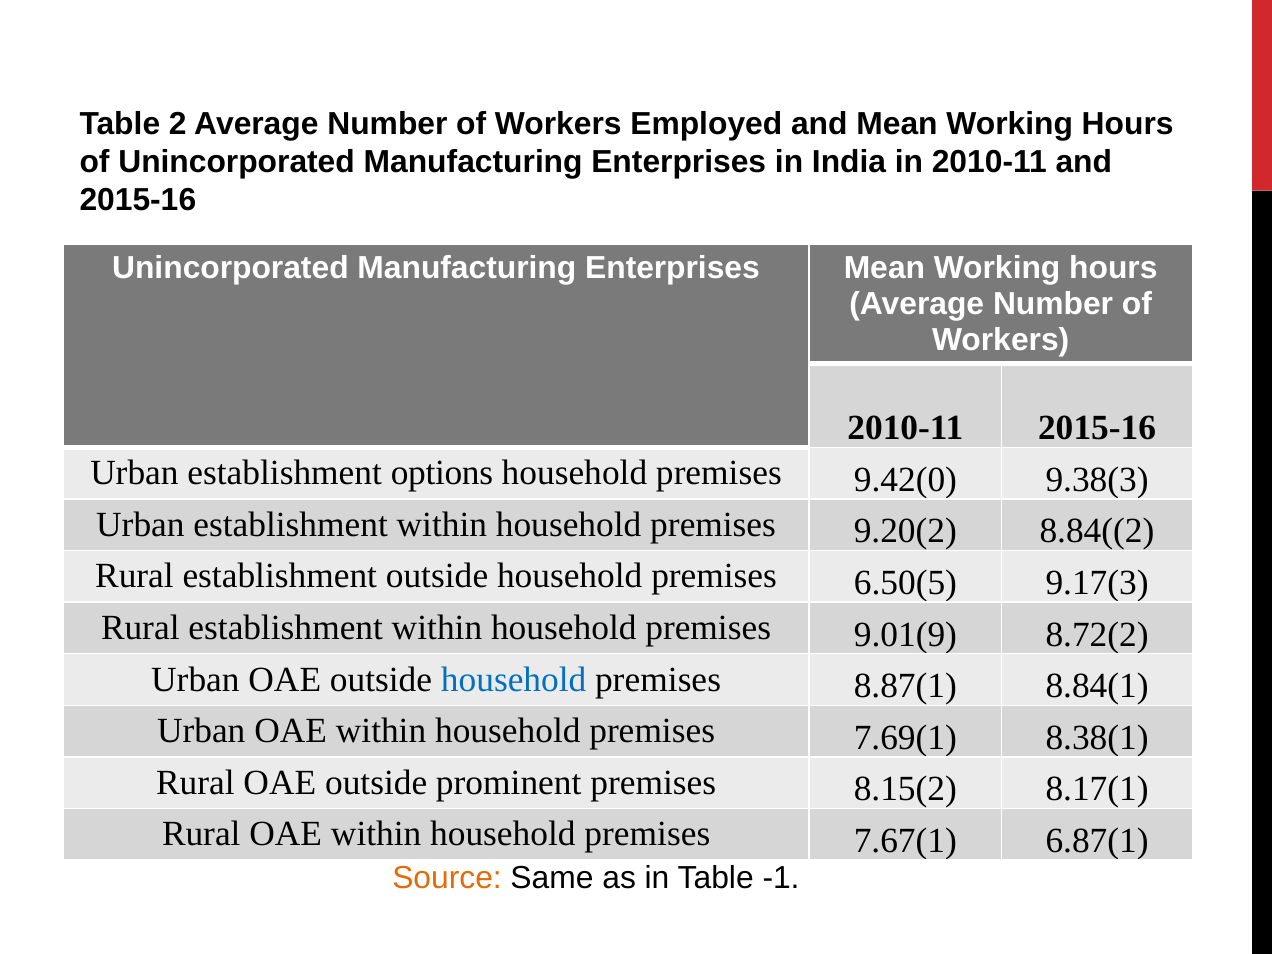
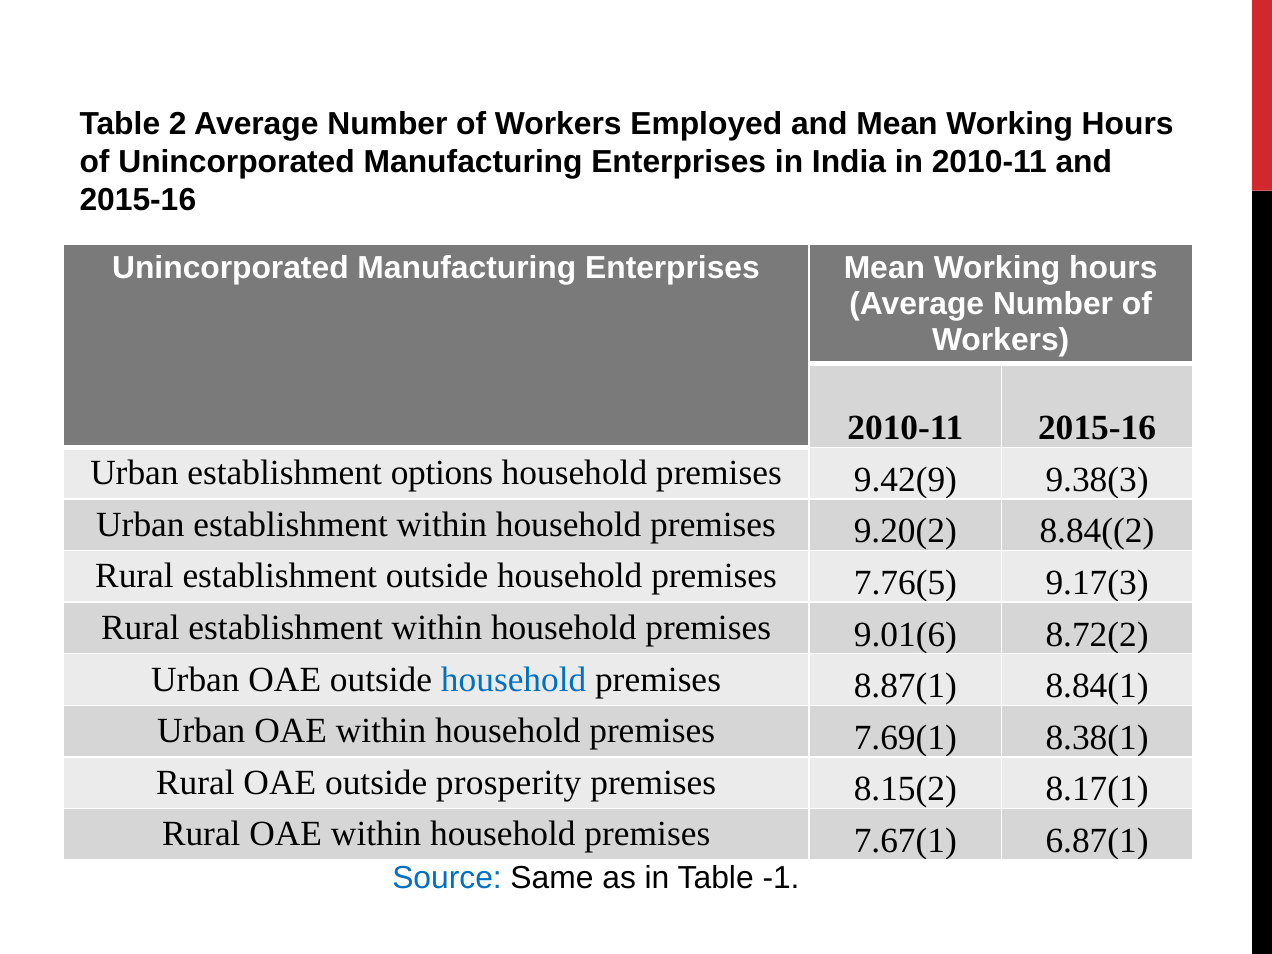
9.42(0: 9.42(0 -> 9.42(9 (905, 480)
6.50(5: 6.50(5 -> 7.76(5 (905, 583)
9.01(9: 9.01(9 -> 9.01(6 (905, 634)
prominent: prominent -> prosperity (509, 783)
Source colour: orange -> blue (447, 878)
